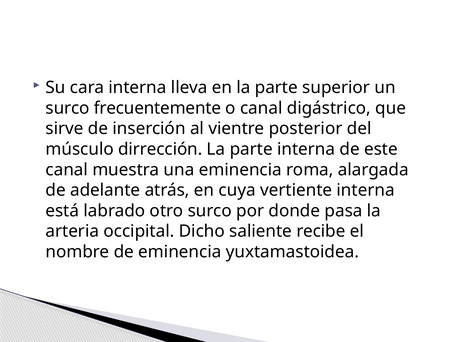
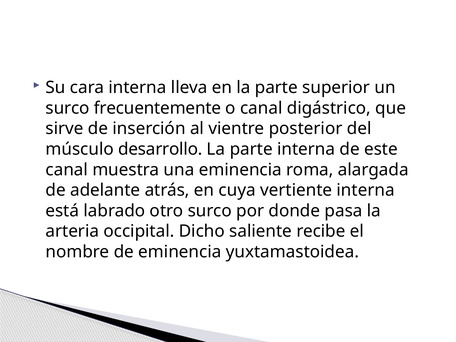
dirrección: dirrección -> desarrollo (160, 149)
